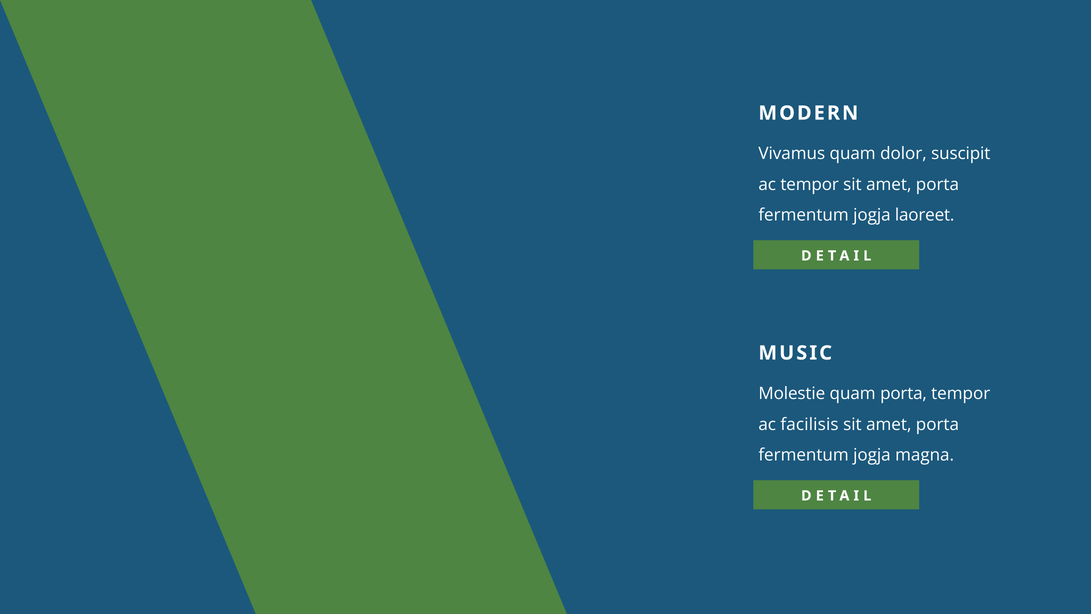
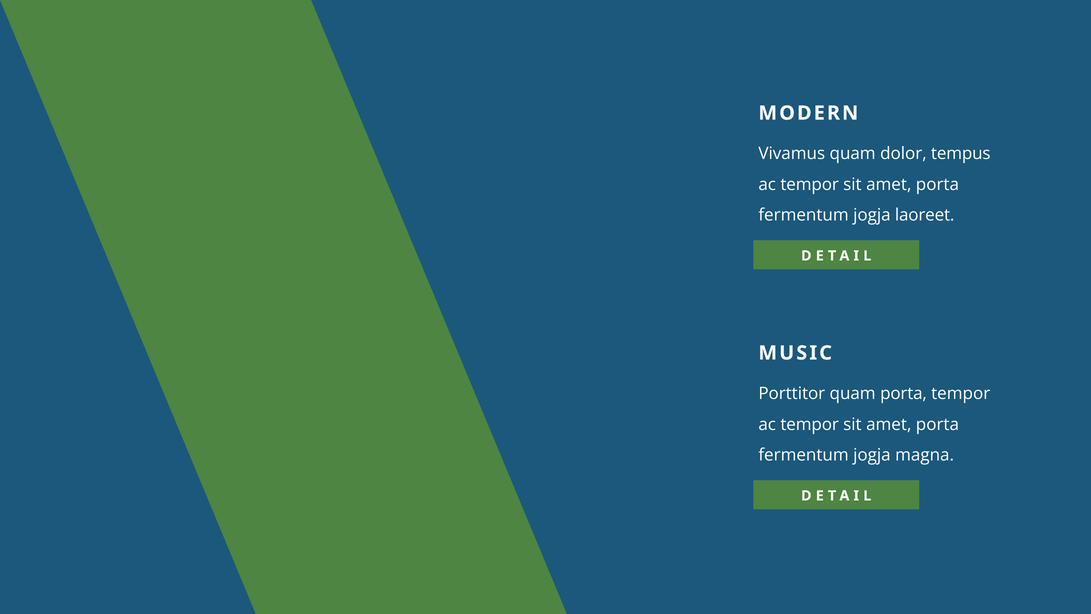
suscipit: suscipit -> tempus (961, 154)
Molestie: Molestie -> Porttitor (792, 394)
facilisis: facilisis -> tempor (810, 424)
